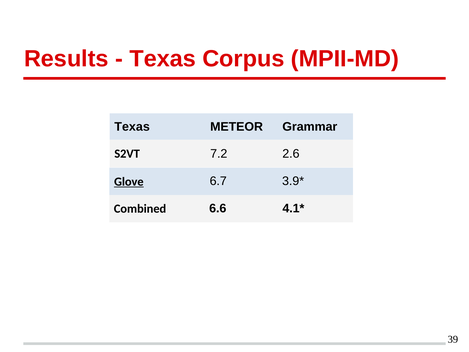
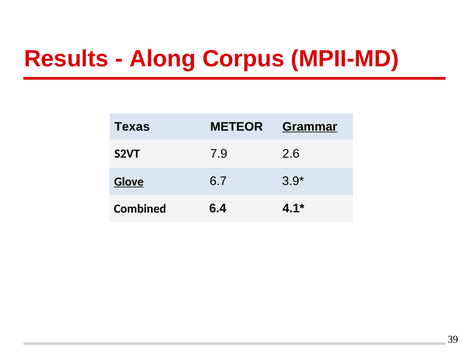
Texas: Texas -> Along (163, 59)
Grammar underline: none -> present (310, 127)
7.2: 7.2 -> 7.9 (219, 154)
6.6: 6.6 -> 6.4 (218, 208)
